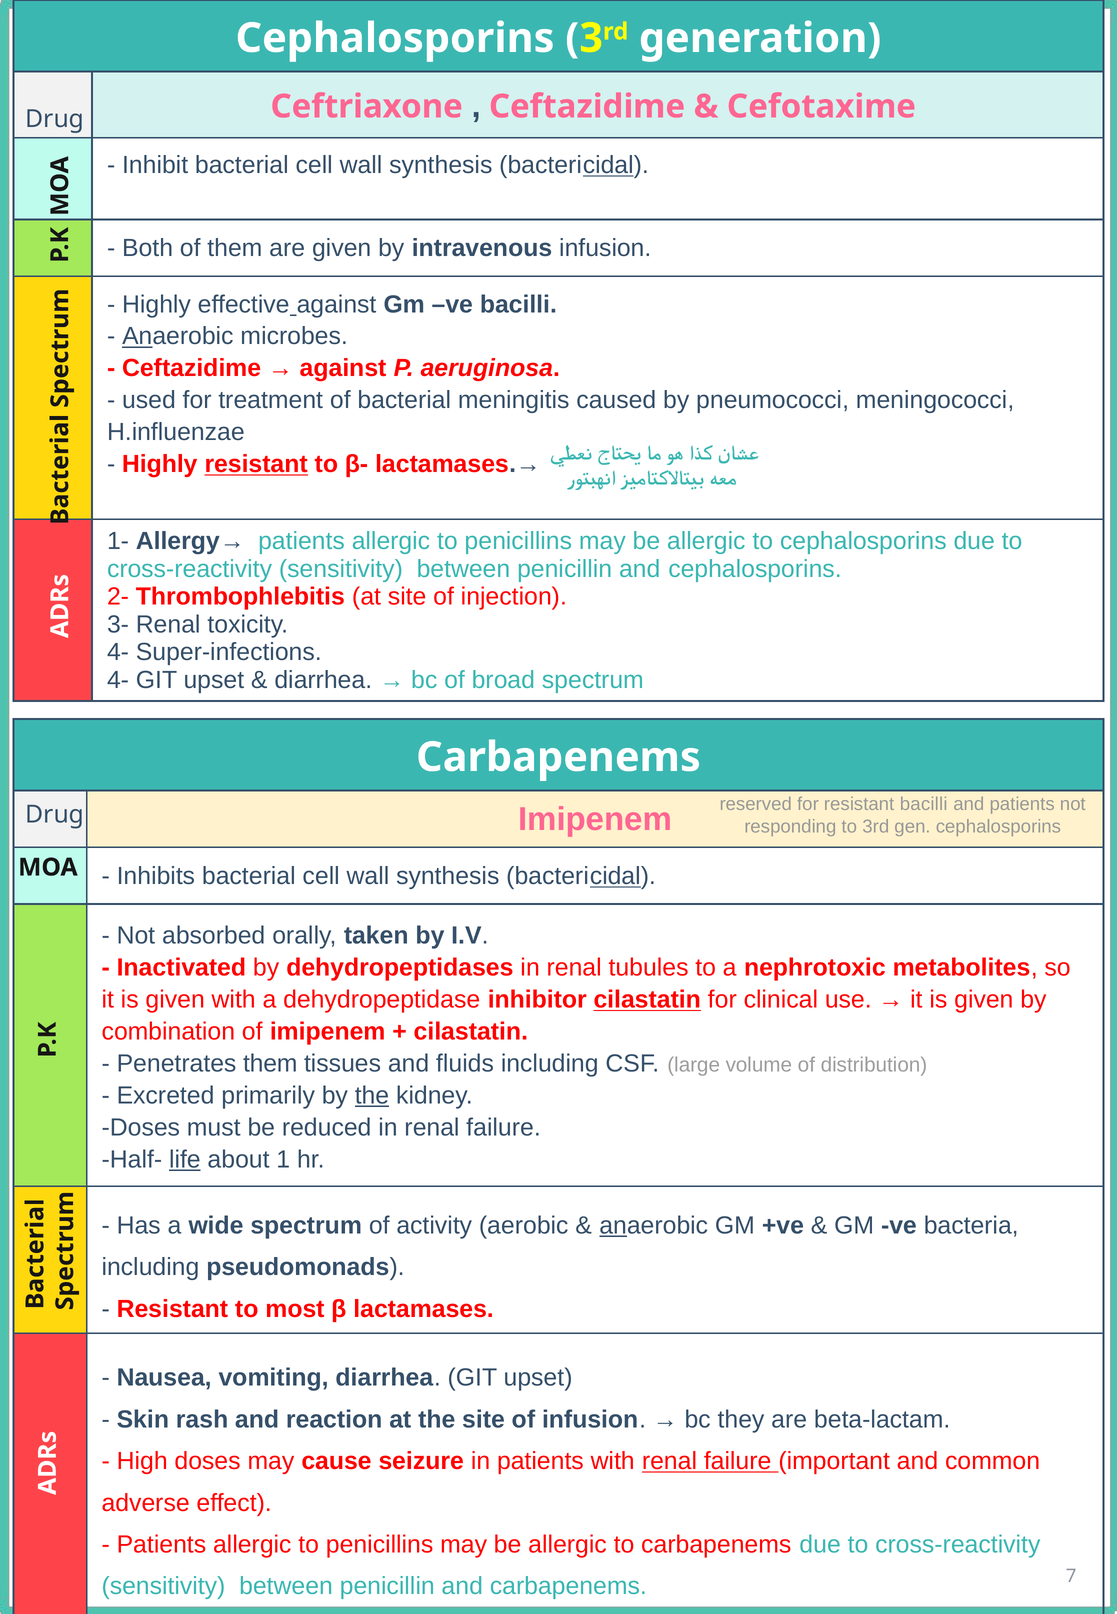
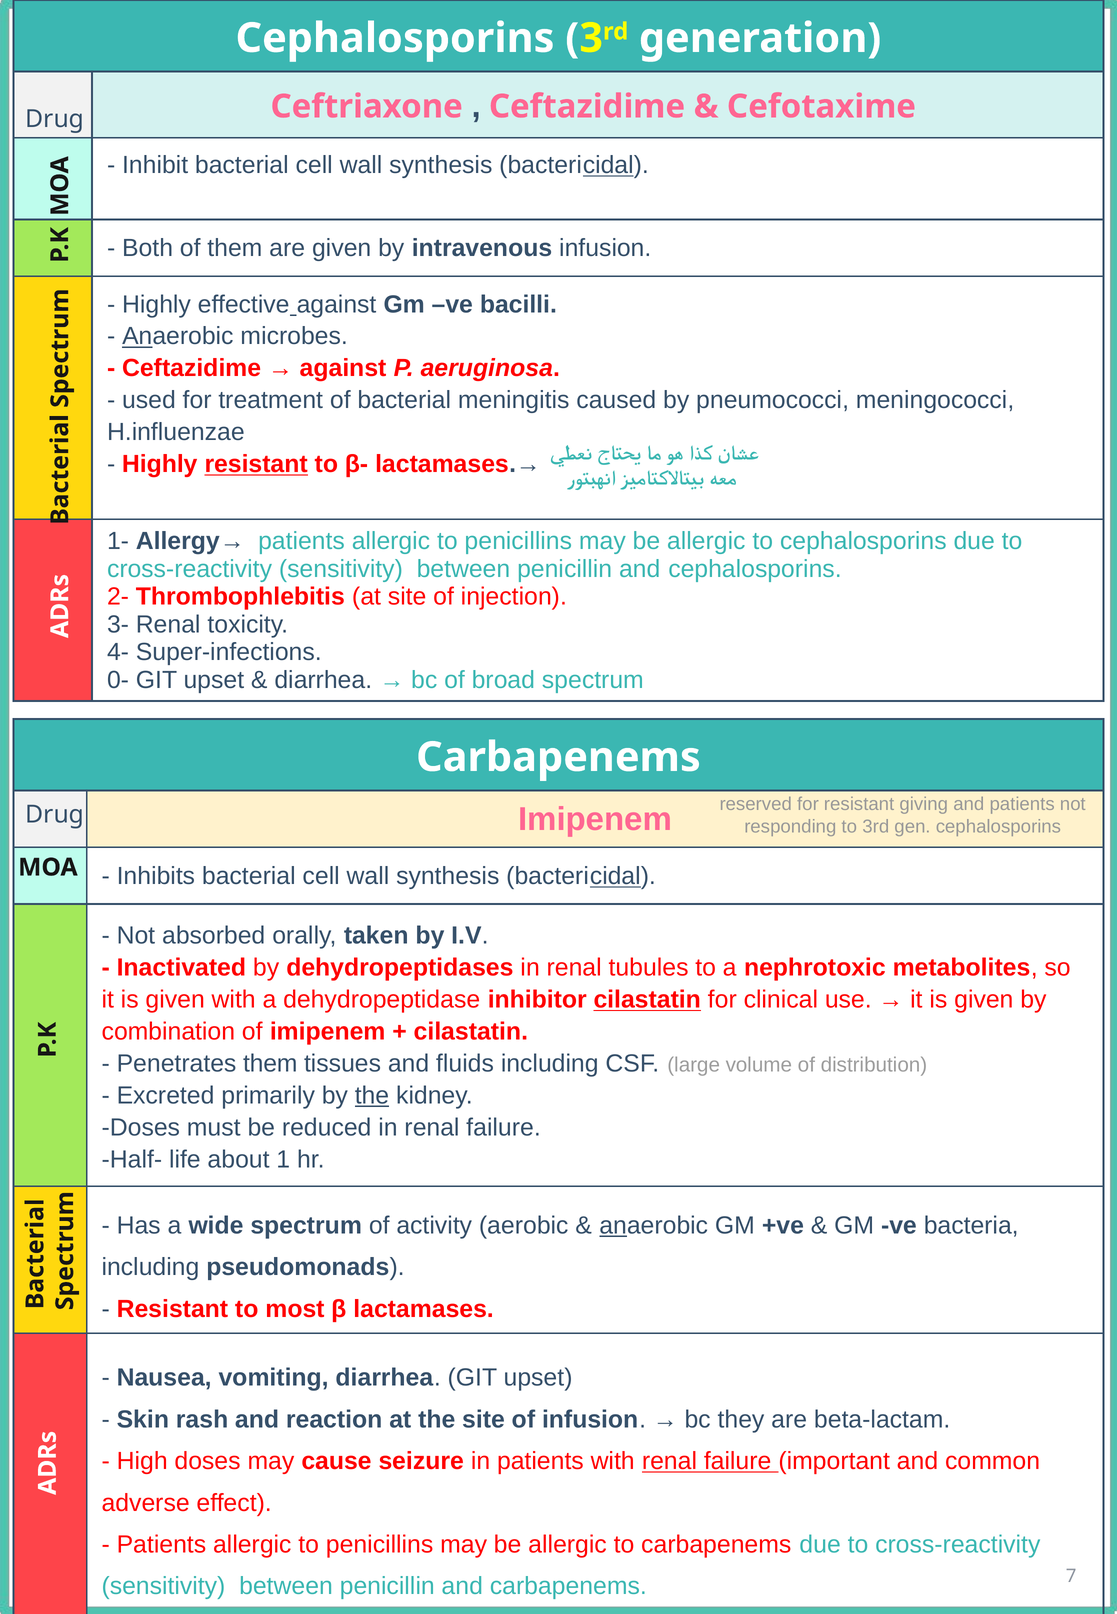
4-: 4- -> 0- (118, 680)
resistant bacilli: bacilli -> giving (924, 804)
life underline: present -> none (185, 1159)
